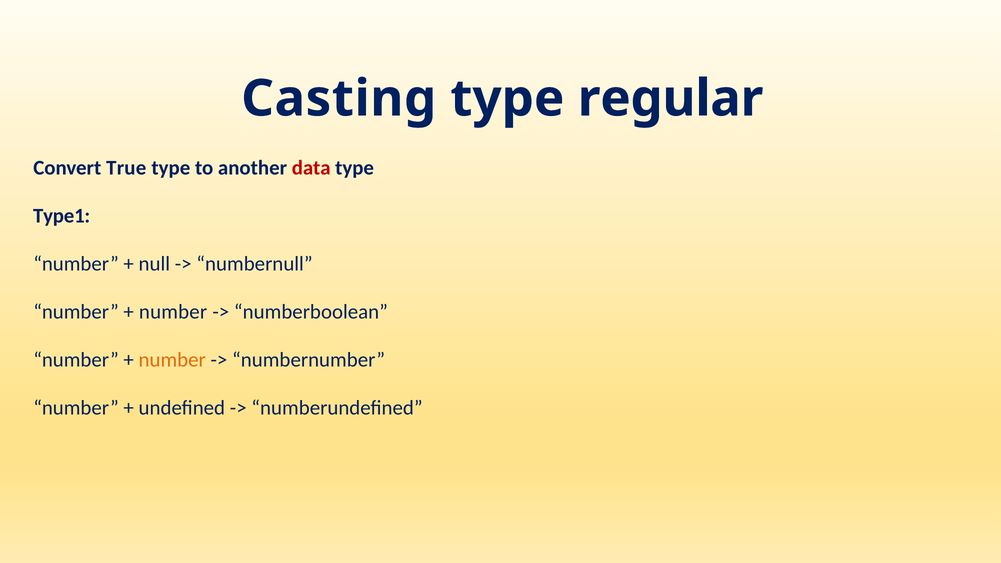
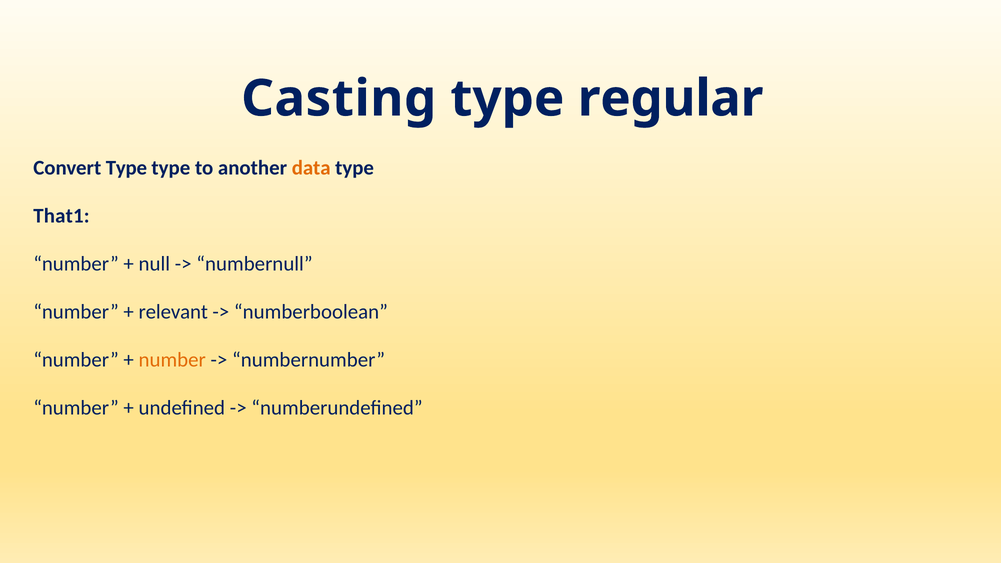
Convert True: True -> Type (126, 168)
data colour: red -> orange (311, 168)
Type1: Type1 -> That1 (61, 216)
number: number -> relevant (173, 312)
